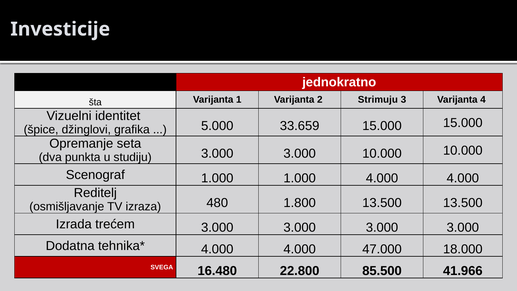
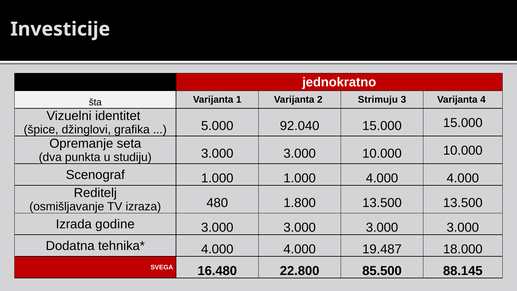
33.659: 33.659 -> 92.040 (300, 126)
trećem: trećem -> godine (115, 224)
47.000: 47.000 -> 19.487 (382, 249)
41.966: 41.966 -> 88.145 (463, 271)
